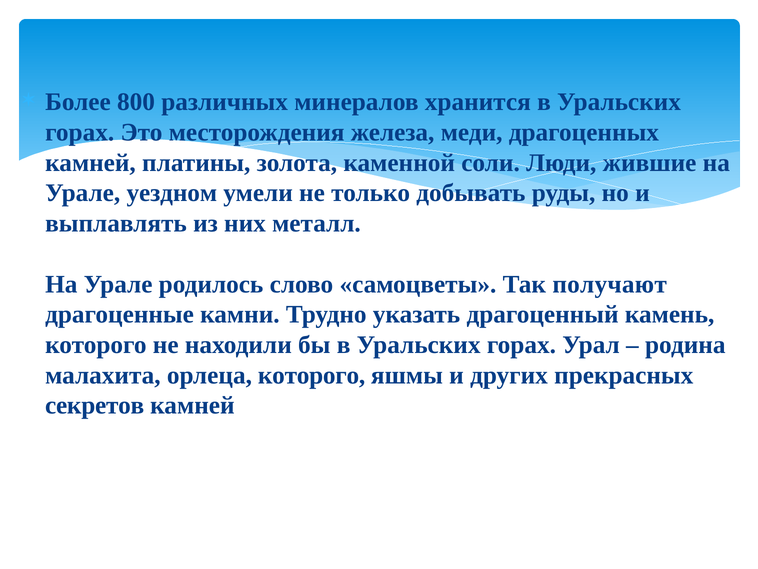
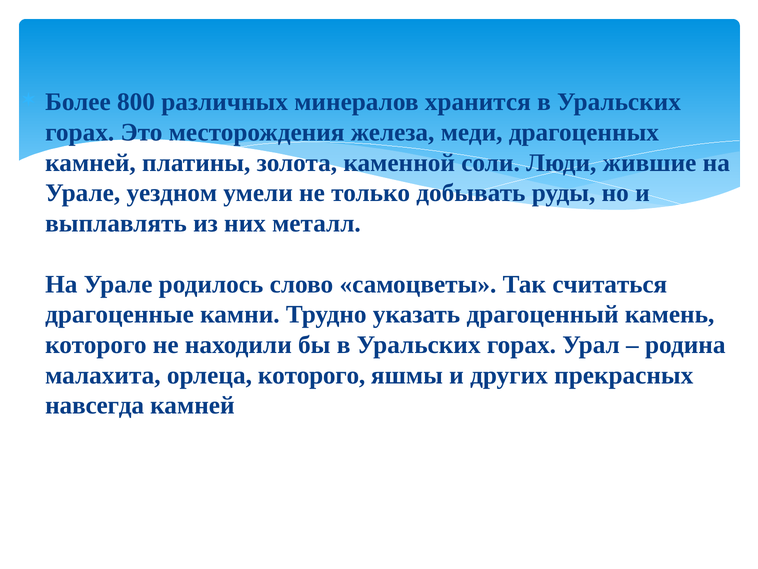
получают: получают -> считаться (610, 284)
секретов: секретов -> навсегда (95, 405)
